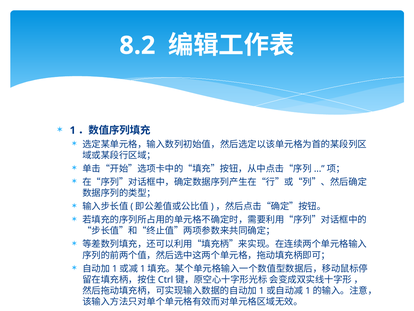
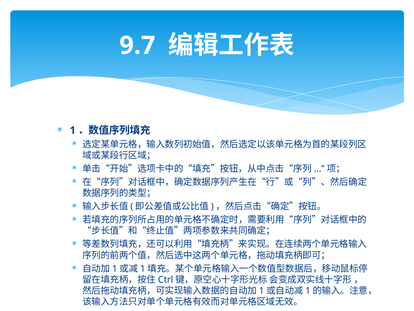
8.2: 8.2 -> 9.7 (137, 45)
